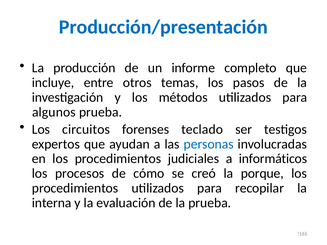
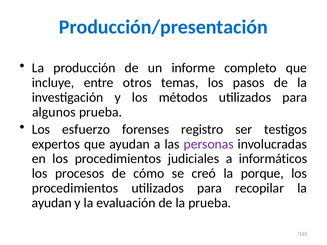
circuitos: circuitos -> esfuerzo (86, 129)
teclado: teclado -> registro (202, 129)
personas colour: blue -> purple (209, 144)
interna: interna -> ayudan (52, 203)
